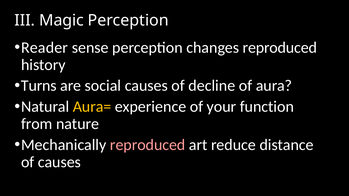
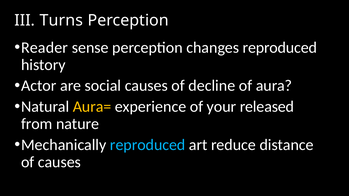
Magic: Magic -> Turns (61, 20)
Turns: Turns -> Actor (39, 86)
function: function -> released (267, 107)
reproduced colour: pink -> light blue (148, 145)
